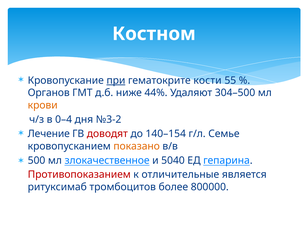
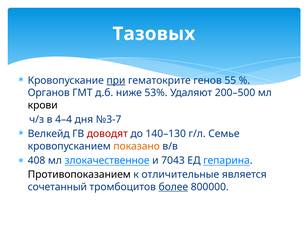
Костном: Костном -> Тазовых (154, 34)
кости: кости -> генов (208, 80)
44%: 44% -> 53% (156, 93)
304–500: 304–500 -> 200–500 (235, 93)
крови colour: orange -> black (43, 105)
0–4: 0–4 -> 4–4 (64, 119)
№3-2: №3-2 -> №3-7 (109, 119)
Лечение: Лечение -> Велкейд (49, 134)
140–154: 140–154 -> 140–130 (166, 134)
500: 500 -> 408 (37, 161)
5040: 5040 -> 7043 (173, 161)
Противопоказанием colour: red -> black (79, 175)
ритуксимаб: ритуксимаб -> сочетанный (57, 187)
более underline: none -> present (173, 187)
